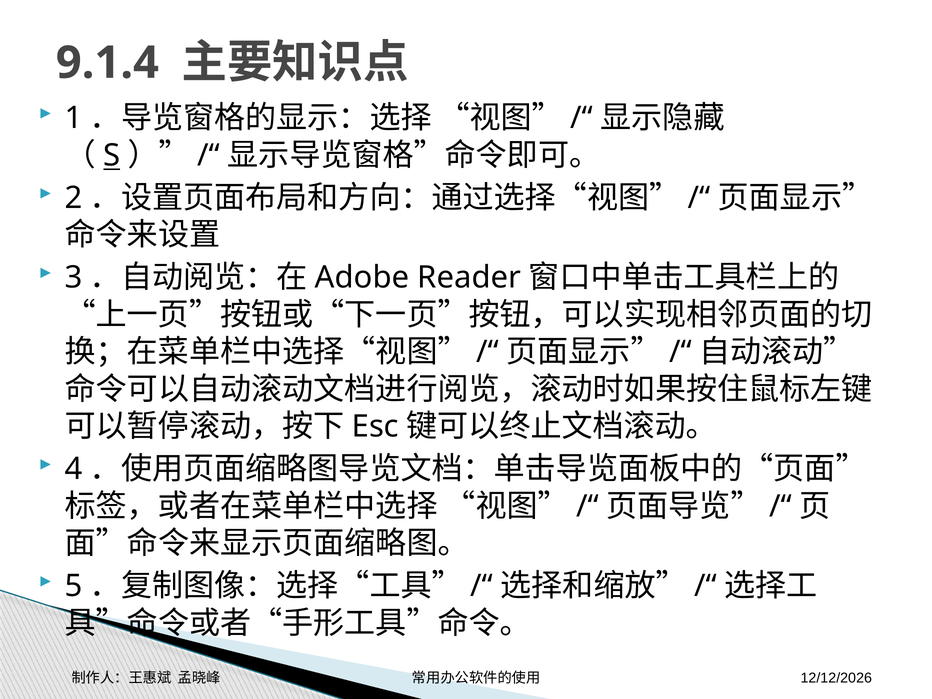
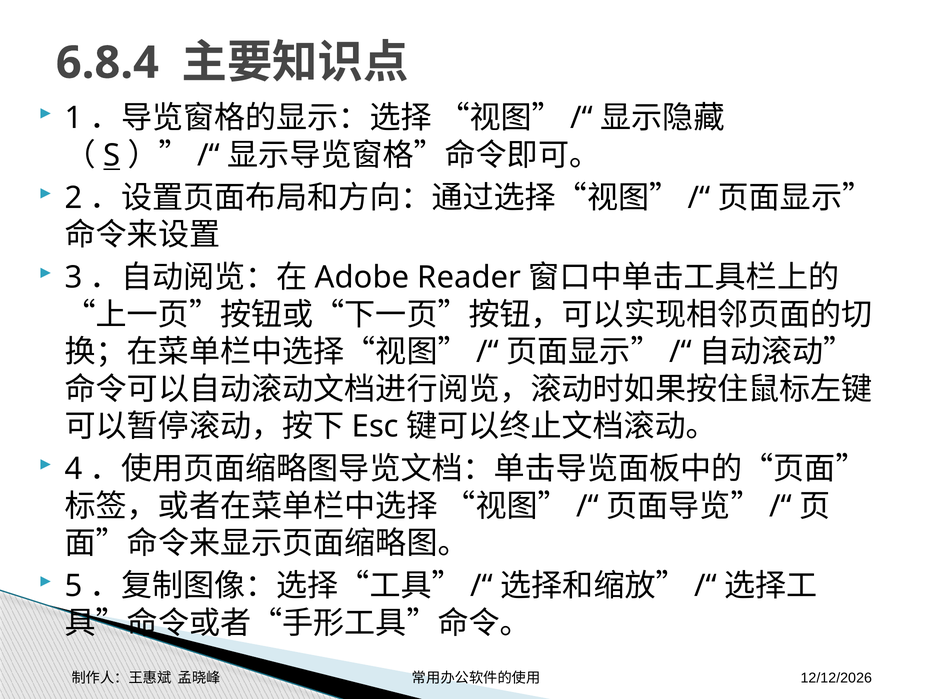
9.1.4: 9.1.4 -> 6.8.4 (107, 63)
